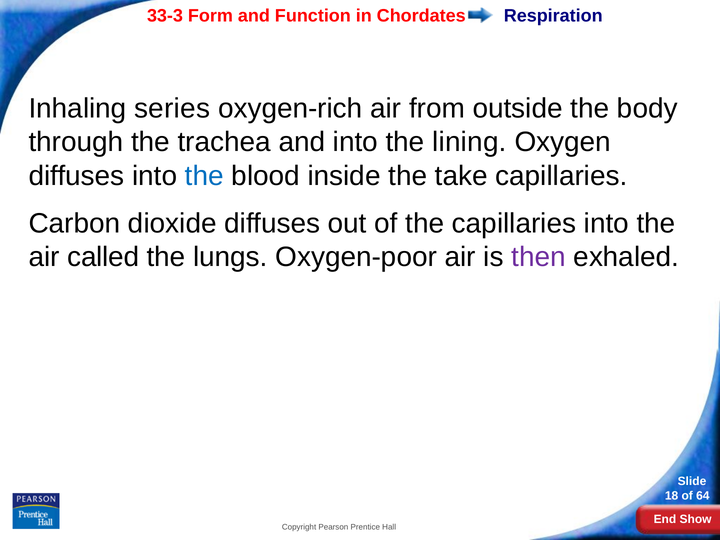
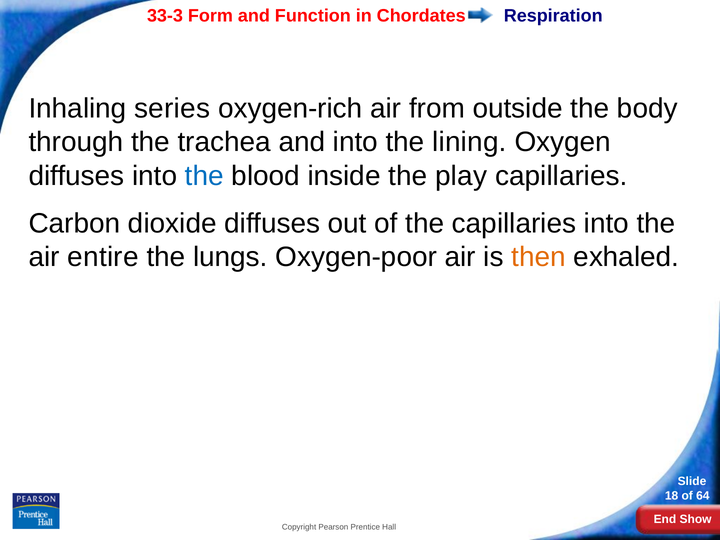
take: take -> play (461, 176)
called: called -> entire (103, 257)
then colour: purple -> orange (539, 257)
